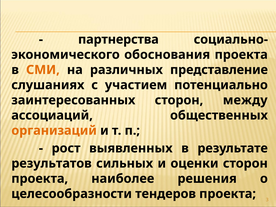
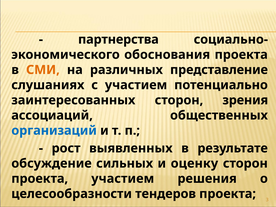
между: между -> зрения (245, 100)
организаций colour: orange -> blue (54, 131)
результатов: результатов -> обсуждение (52, 163)
оценки: оценки -> оценку (194, 163)
проекта наиболее: наиболее -> участием (123, 179)
